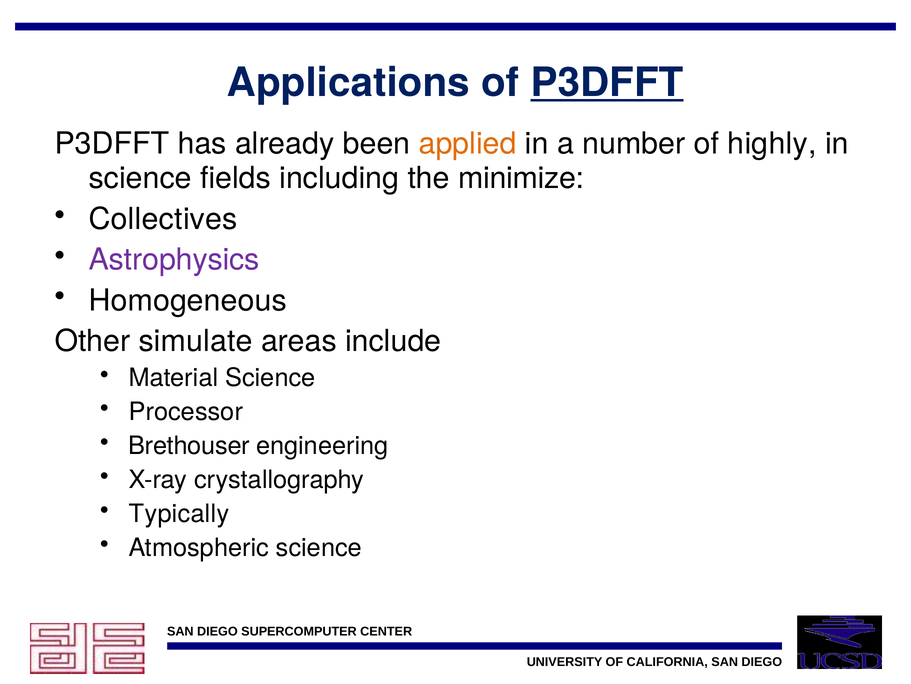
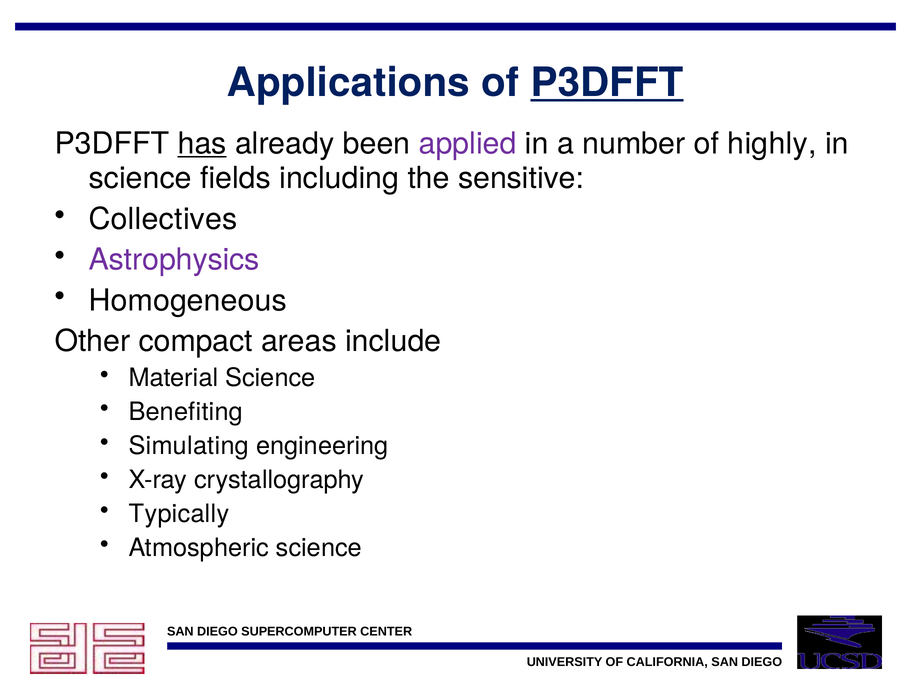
has underline: none -> present (202, 144)
applied colour: orange -> purple (468, 144)
minimize: minimize -> sensitive (521, 178)
simulate: simulate -> compact (196, 341)
Processor: Processor -> Benefiting (186, 412)
Brethouser: Brethouser -> Simulating (189, 445)
